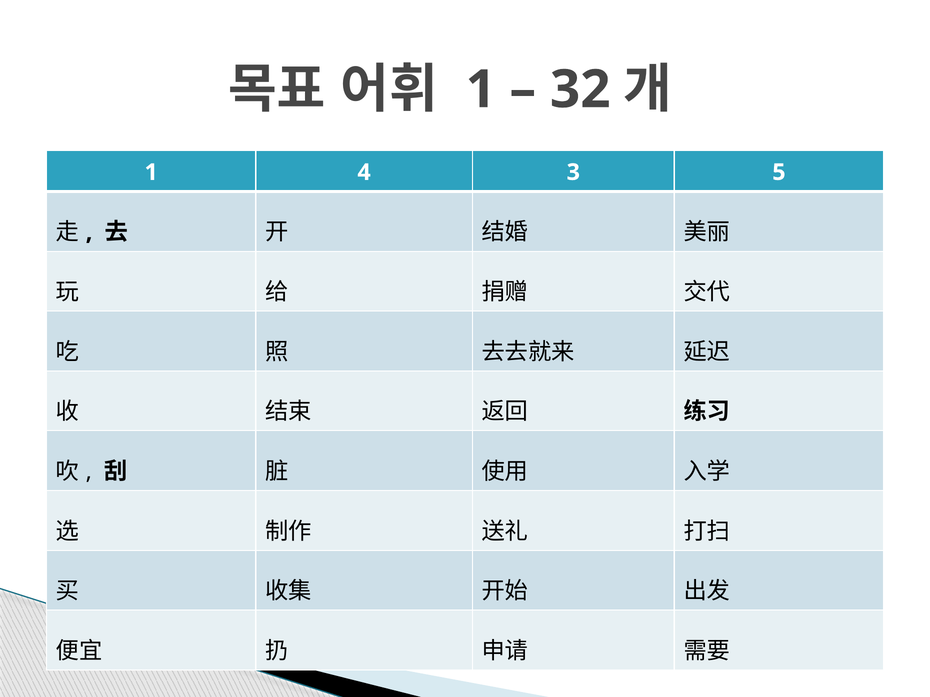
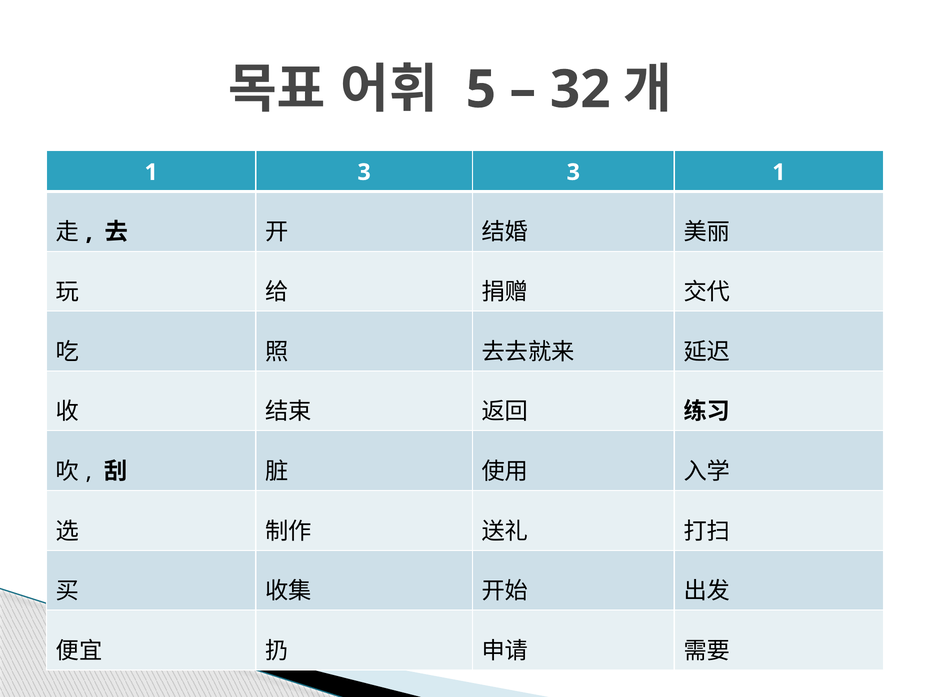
1: 1 -> 5 (481, 90)
1 4: 4 -> 3 (364, 172)
3 5: 5 -> 1 (779, 172)
